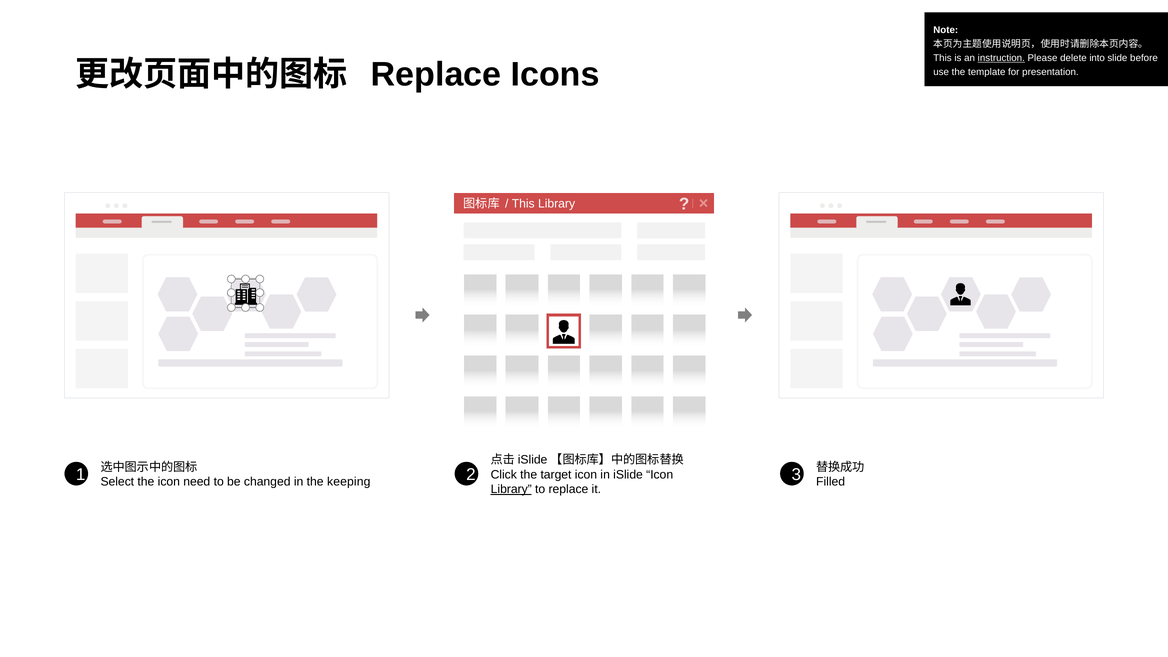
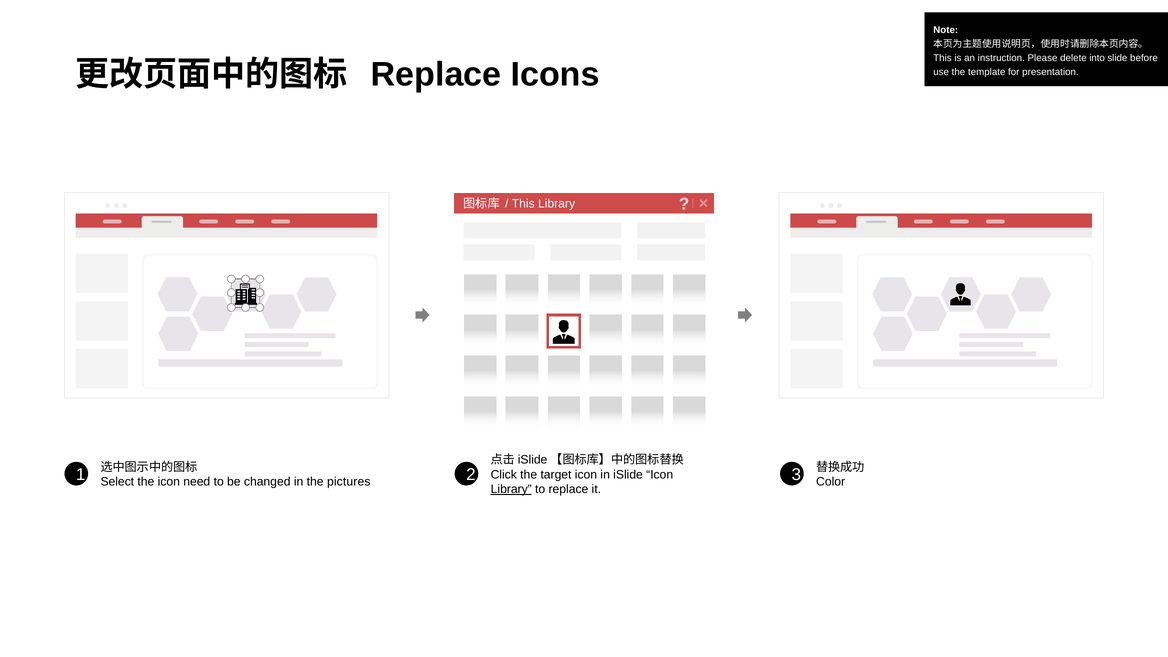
instruction underline: present -> none (1001, 58)
keeping: keeping -> pictures (349, 482)
Filled: Filled -> Color (831, 482)
